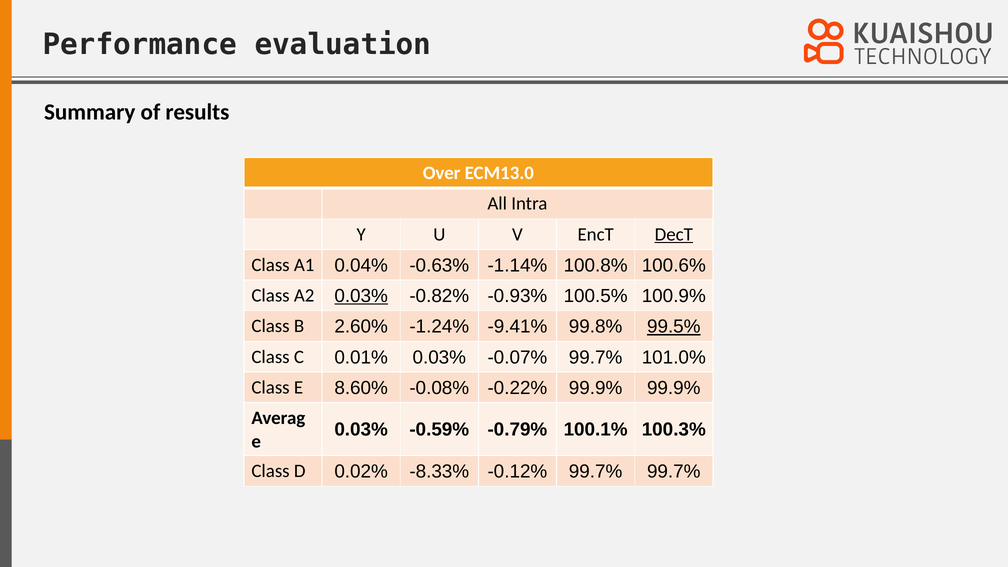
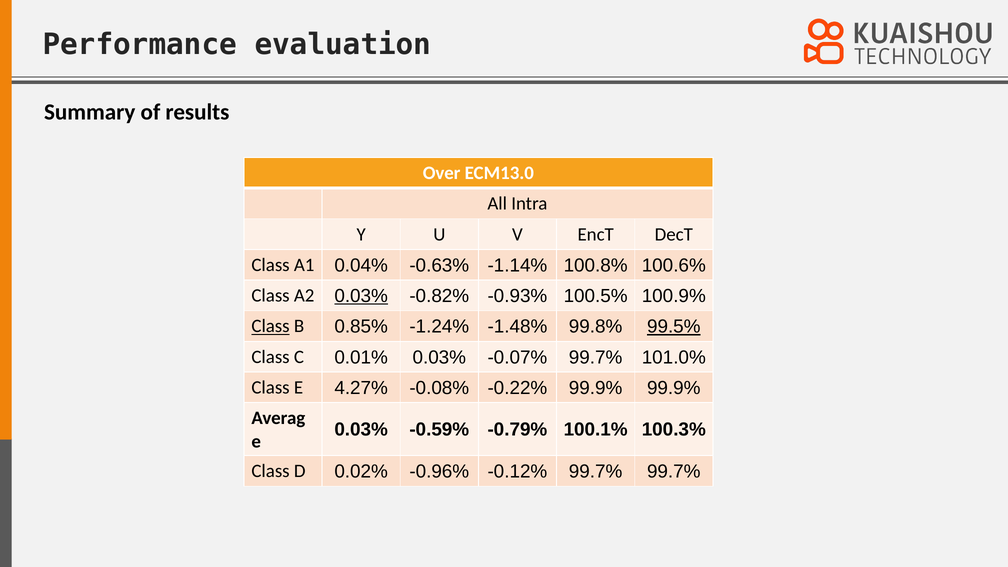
DecT underline: present -> none (674, 234)
Class underline: none -> present (271, 326)
2.60%: 2.60% -> 0.85% (361, 327)
-9.41%: -9.41% -> -1.48% (517, 327)
8.60%: 8.60% -> 4.27% (361, 388)
-8.33%: -8.33% -> -0.96% (439, 472)
